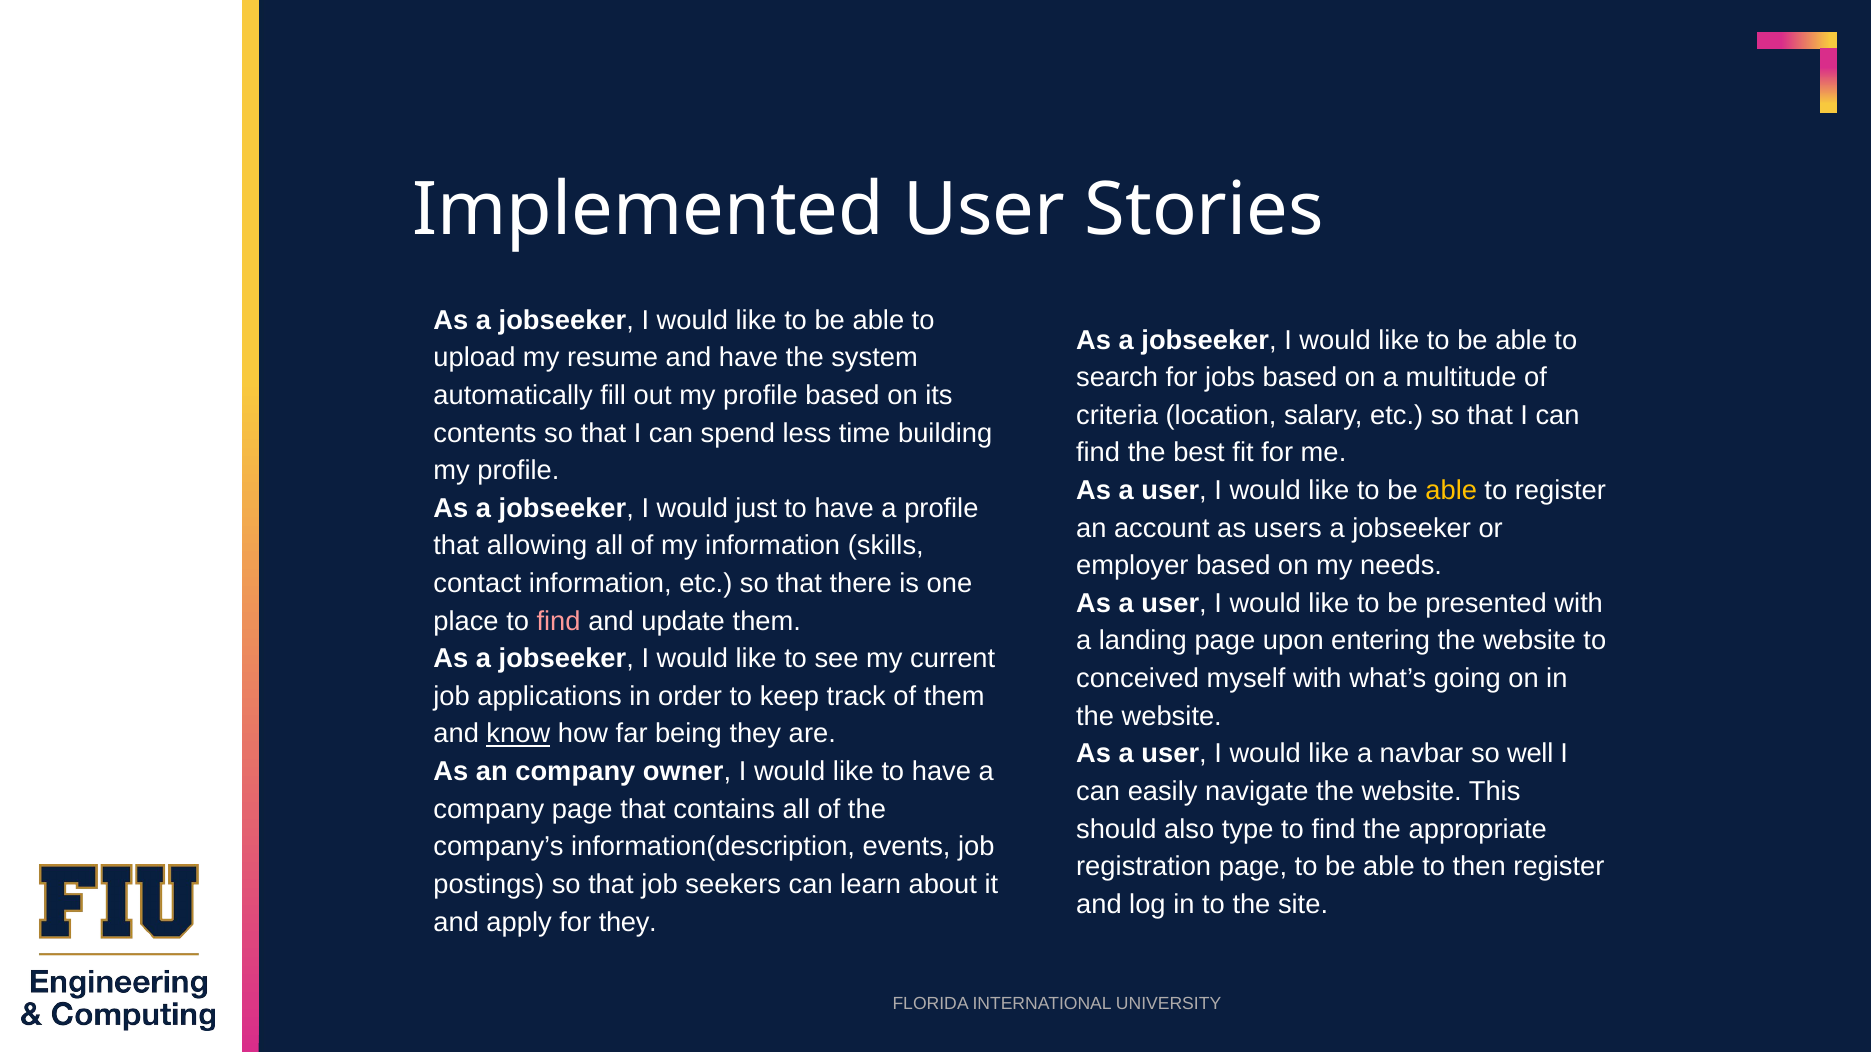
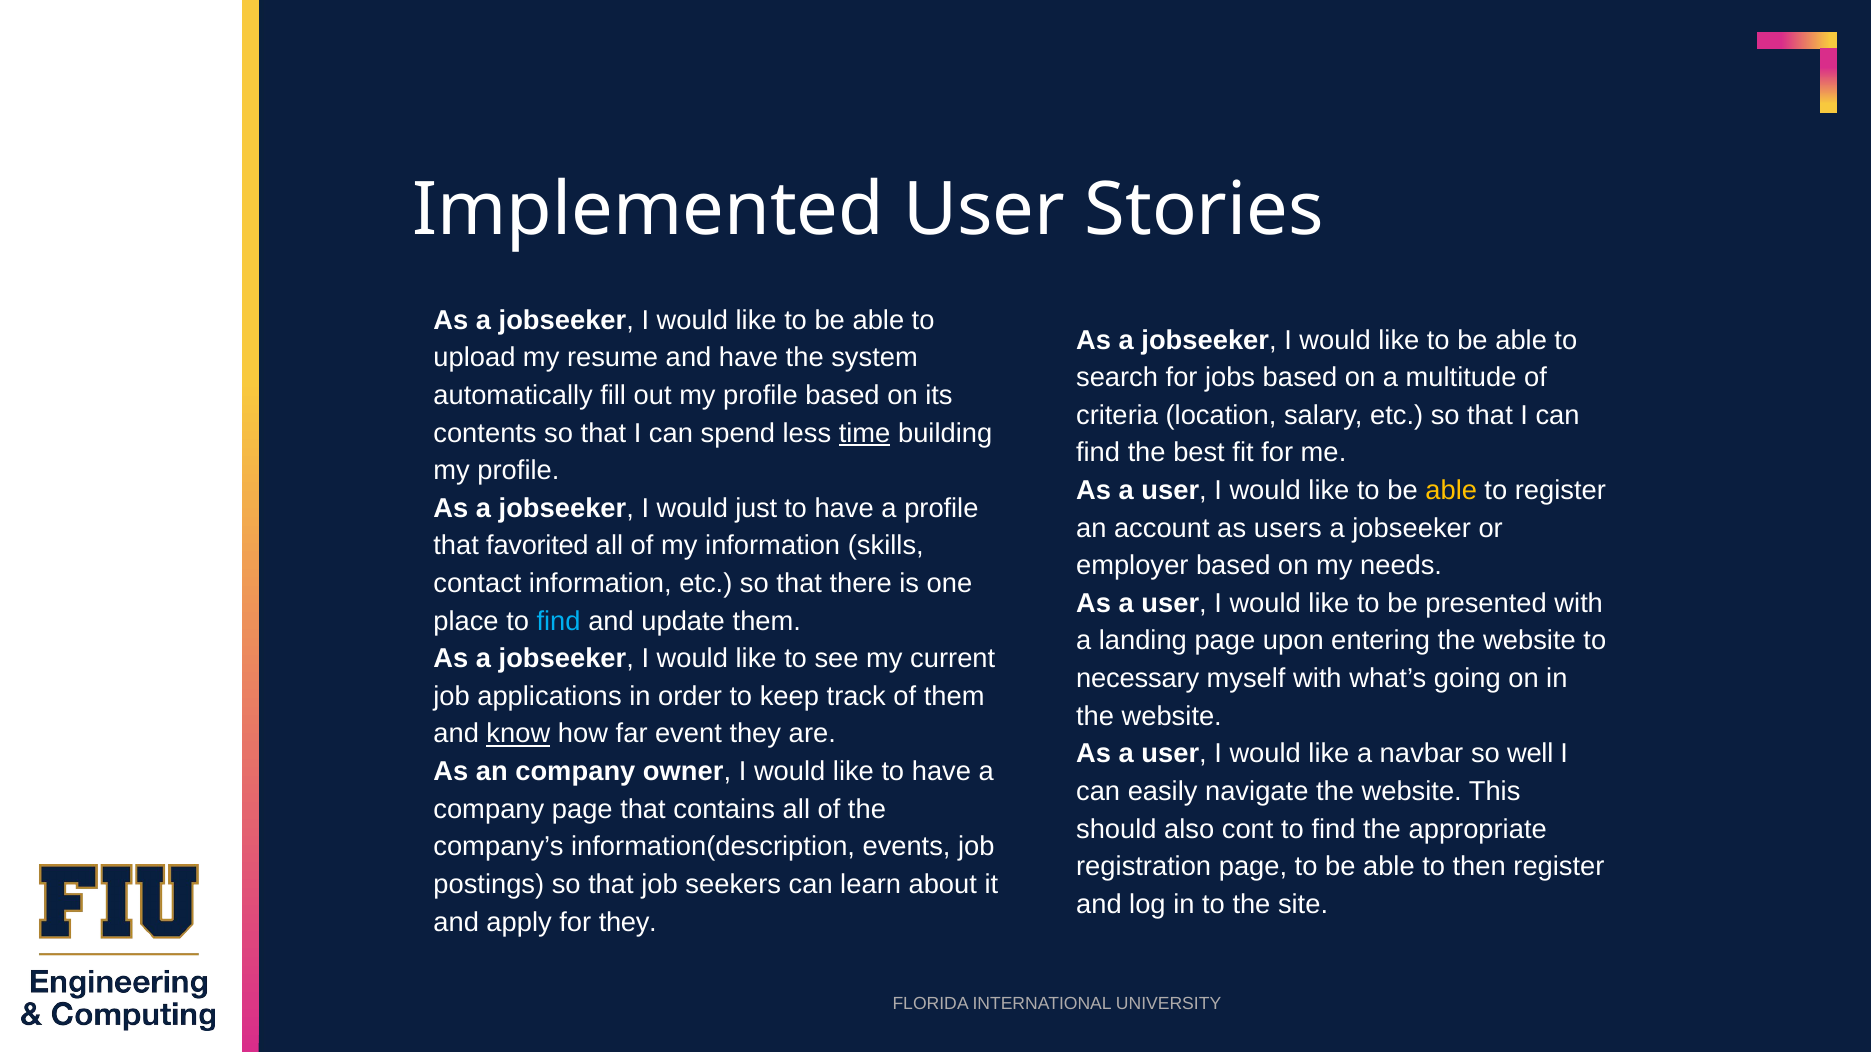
time underline: none -> present (865, 433)
allowing: allowing -> favorited (537, 546)
find colour: pink -> light blue (559, 621)
conceived: conceived -> necessary (1138, 679)
being: being -> event (688, 734)
type: type -> cont (1248, 829)
